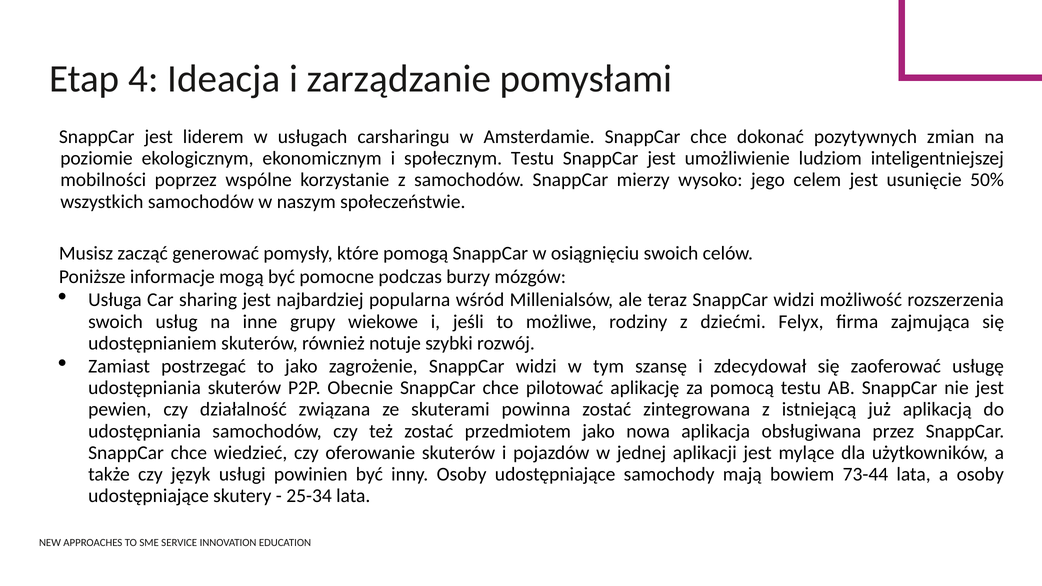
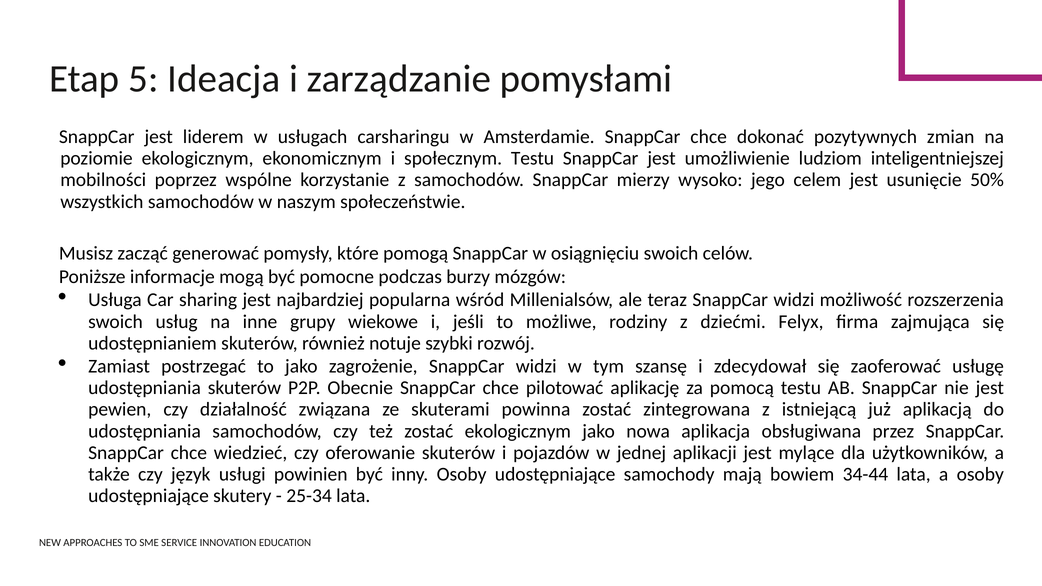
4: 4 -> 5 (143, 79)
zostać przedmiotem: przedmiotem -> ekologicznym (518, 431)
73-44: 73-44 -> 34-44 (865, 474)
